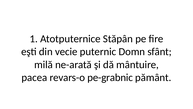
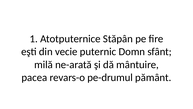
pe-grabnic: pe-grabnic -> pe-drumul (110, 77)
